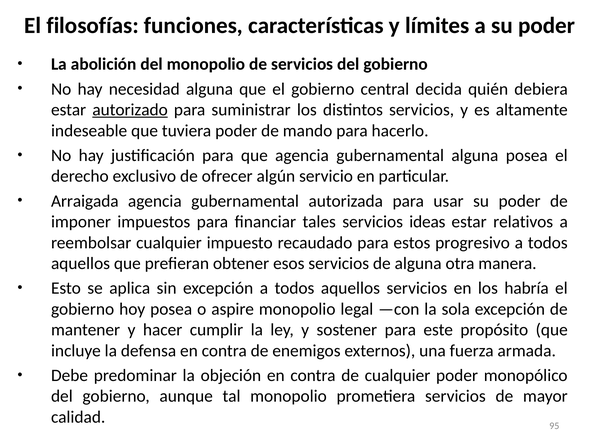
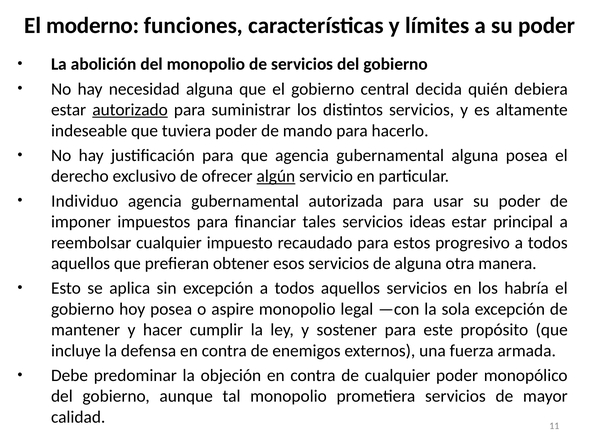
filosofías: filosofías -> moderno (93, 26)
algún underline: none -> present (276, 176)
Arraigada: Arraigada -> Individuo (85, 201)
relativos: relativos -> principal (523, 222)
95: 95 -> 11 (554, 426)
